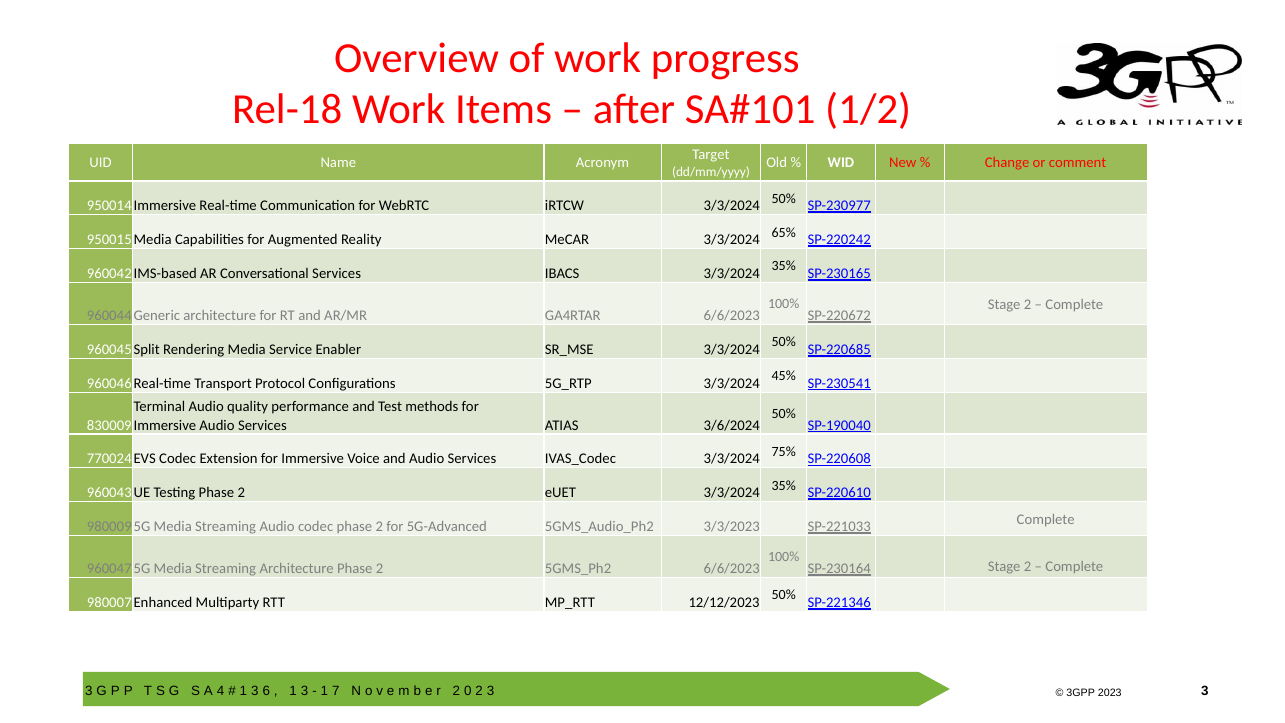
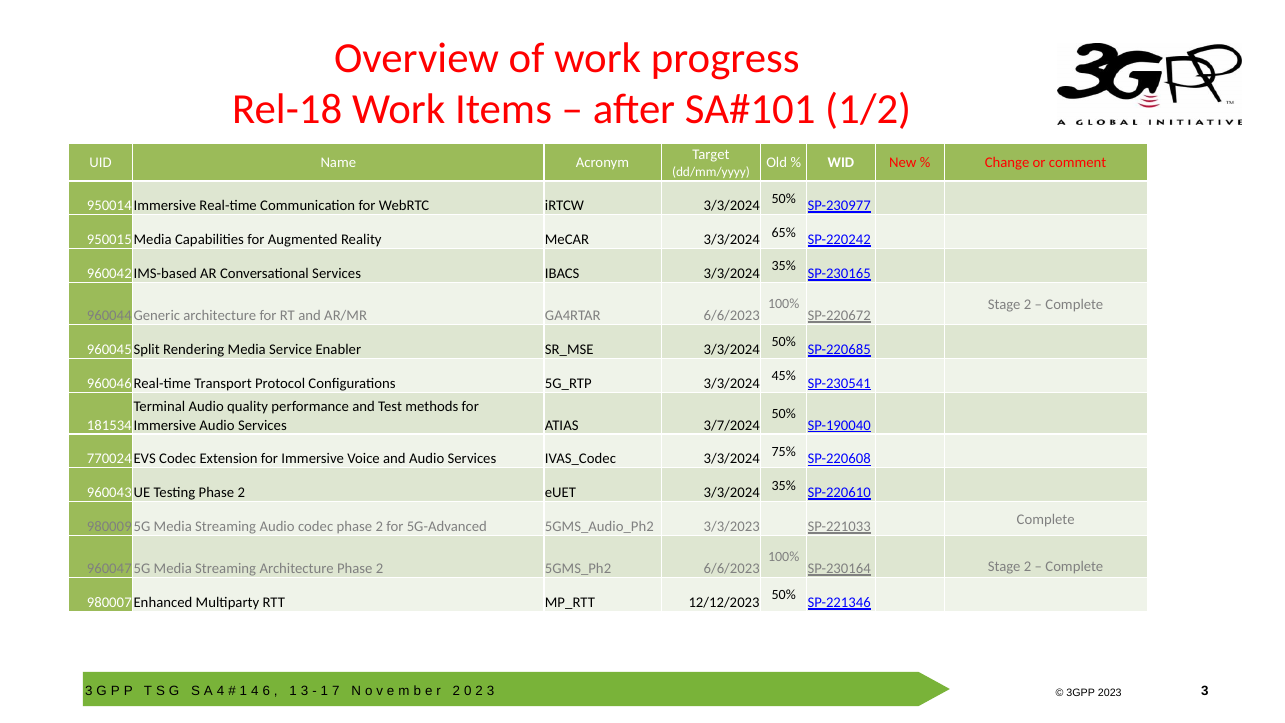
830009: 830009 -> 181534 (109, 425)
3/6/2024: 3/6/2024 -> 3/7/2024 (732, 425)
3: 3 -> 4 (255, 691)
